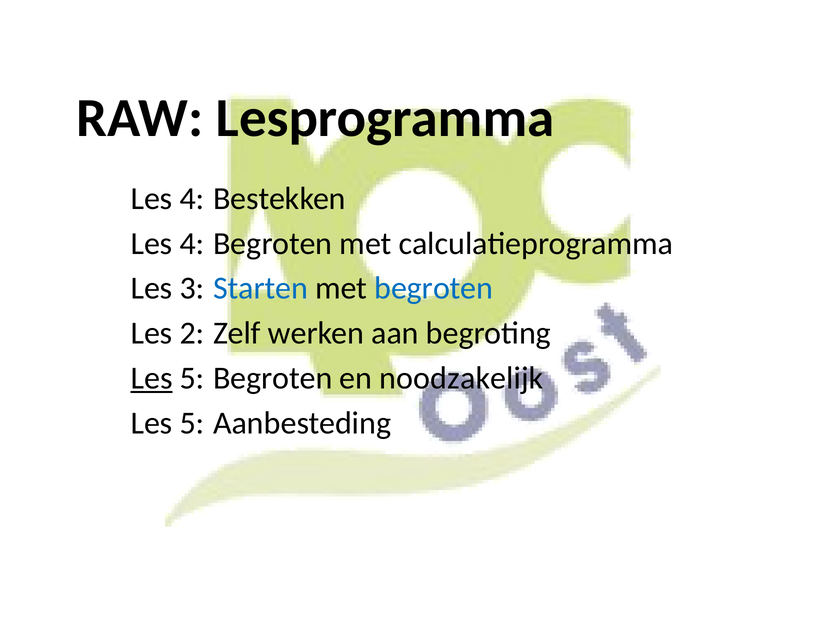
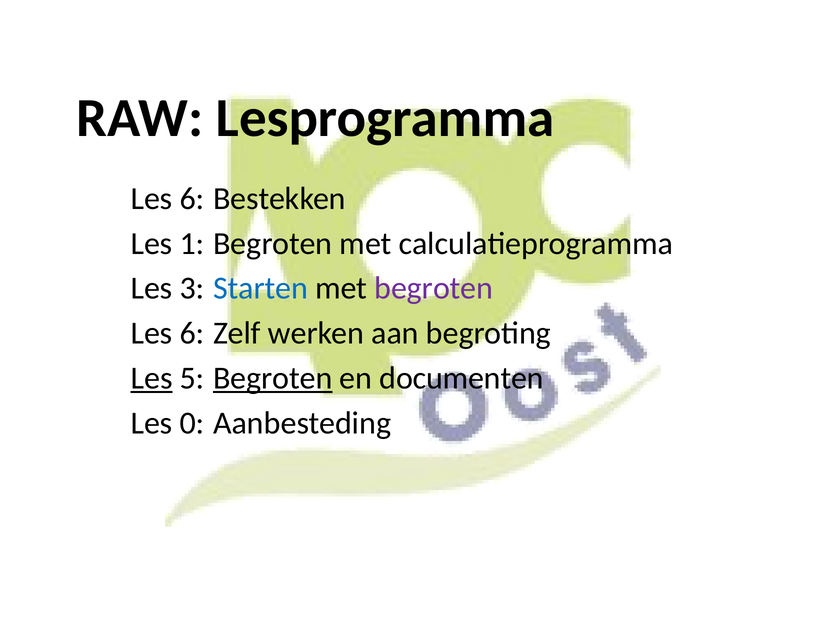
4: 4 -> 6 (192, 199)
4: 4 -> 1 (192, 243)
begroten colour: blue -> purple (434, 288)
2: 2 -> 6 (192, 333)
Begroten underline: none -> present (273, 378)
noodzakelijk: noodzakelijk -> documenten (462, 378)
5: 5 -> 0 (192, 423)
